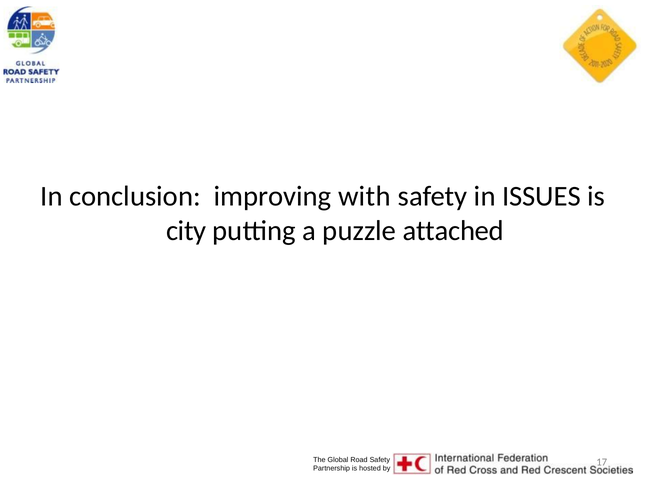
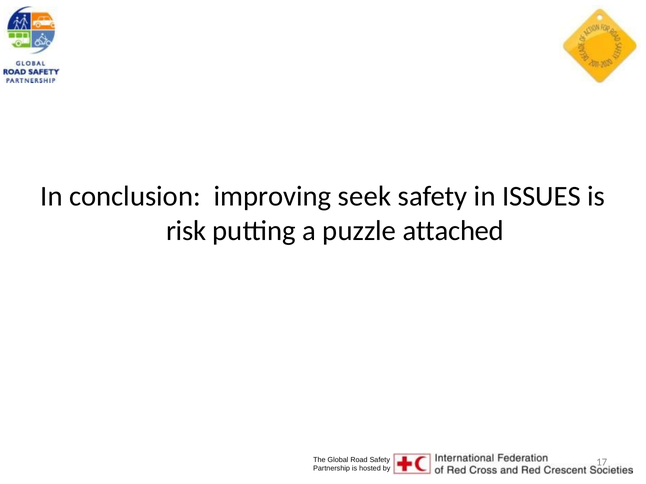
with: with -> seek (364, 196)
city: city -> risk (186, 231)
